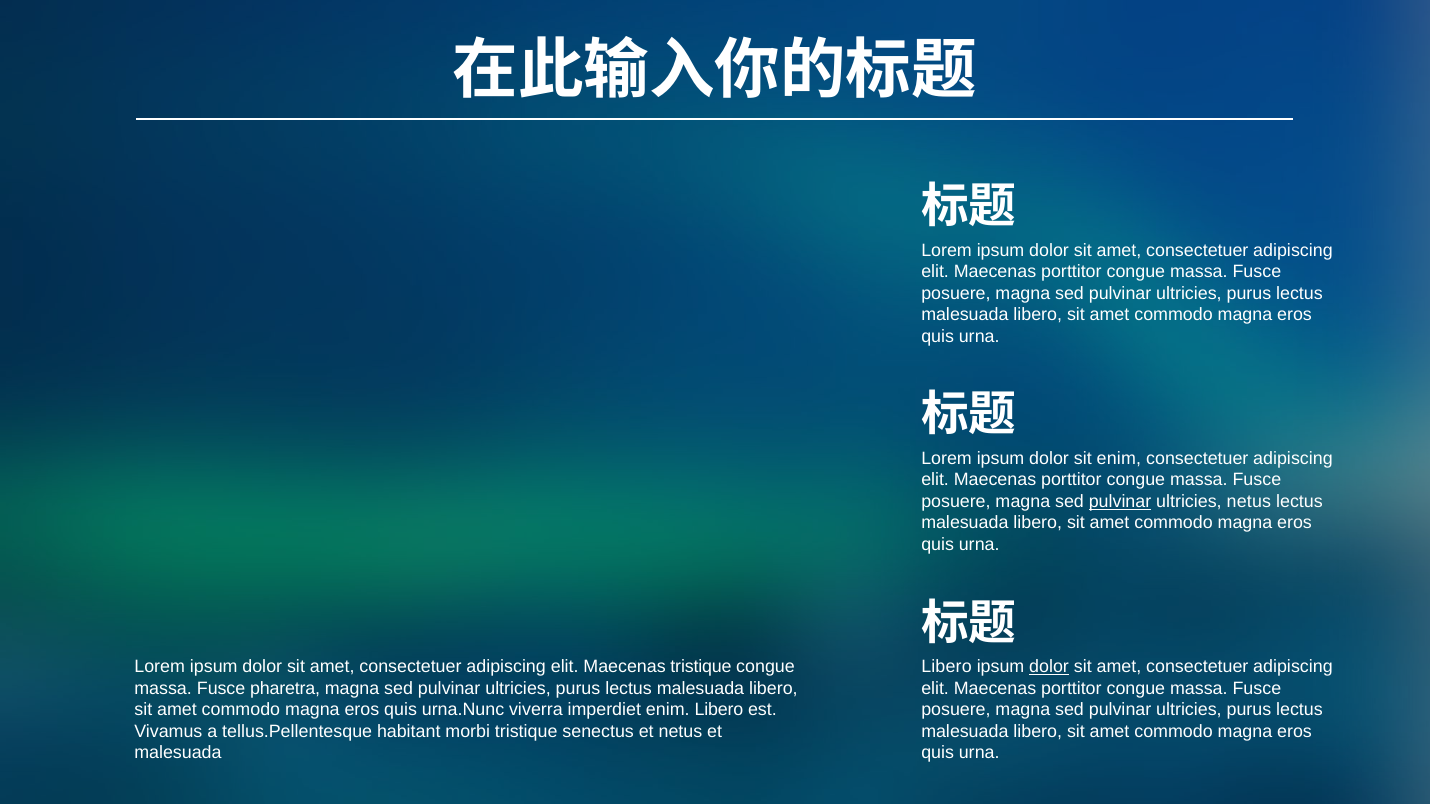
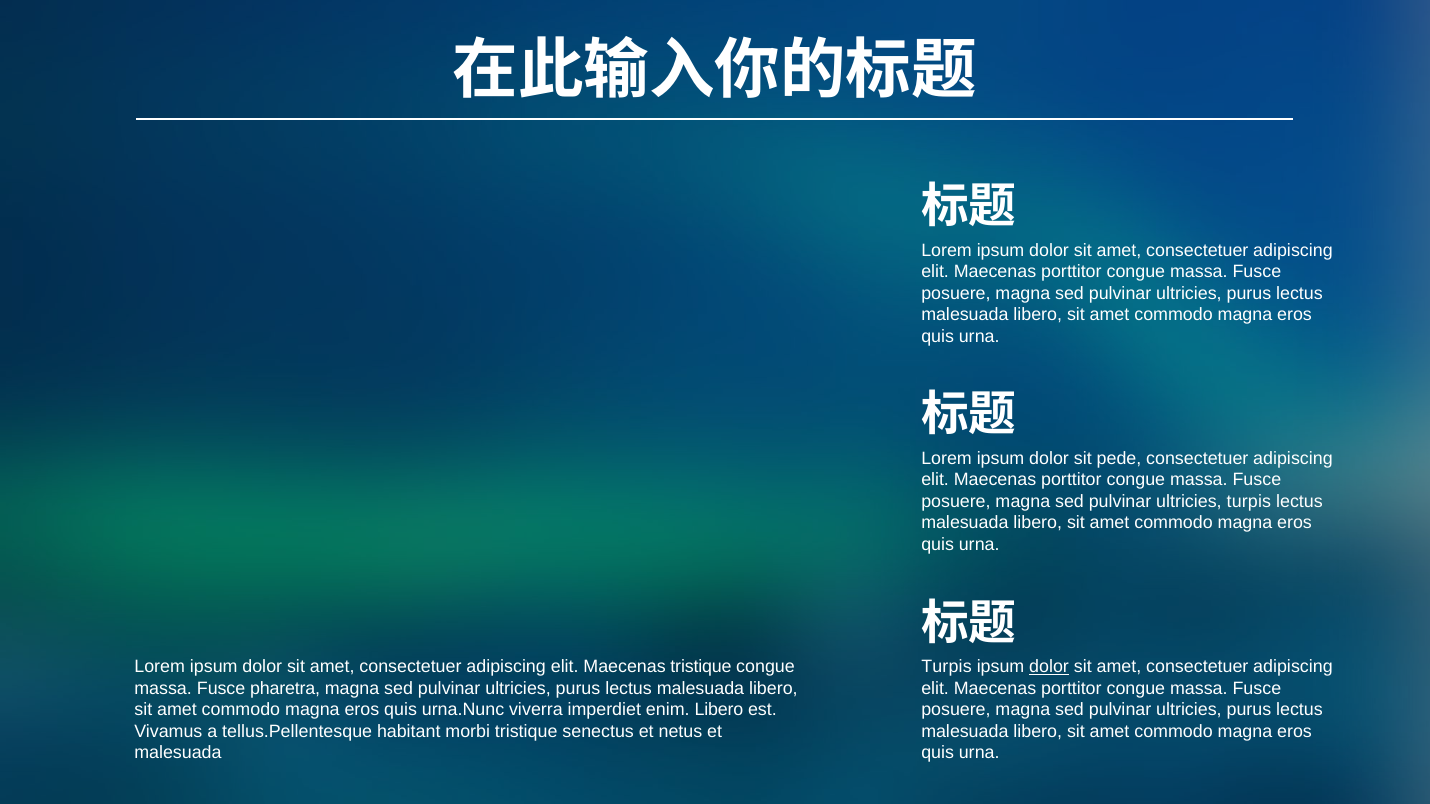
sit enim: enim -> pede (1119, 459)
pulvinar underline: present -> none (1120, 502)
ultricies netus: netus -> turpis (1249, 502)
Libero: Libero -> Turpis (946, 667)
